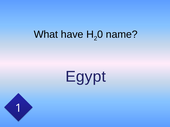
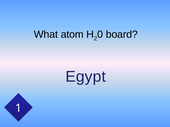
have: have -> atom (72, 35)
name: name -> board (122, 35)
